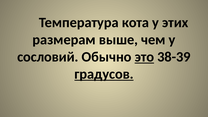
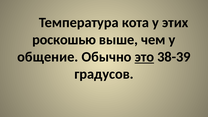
размерам: размерам -> роскошью (64, 40)
сословий: сословий -> общение (48, 57)
градусов underline: present -> none (104, 74)
